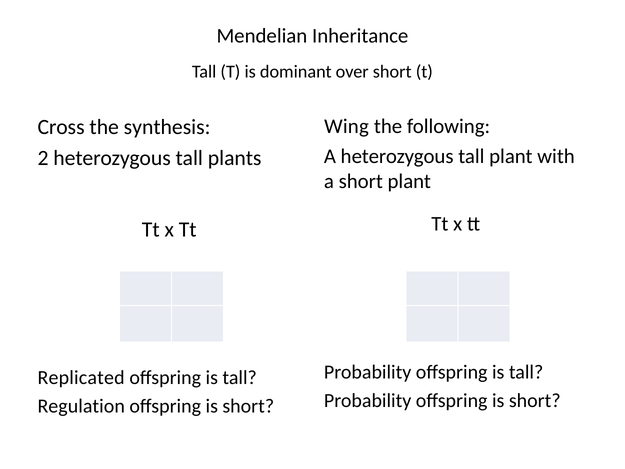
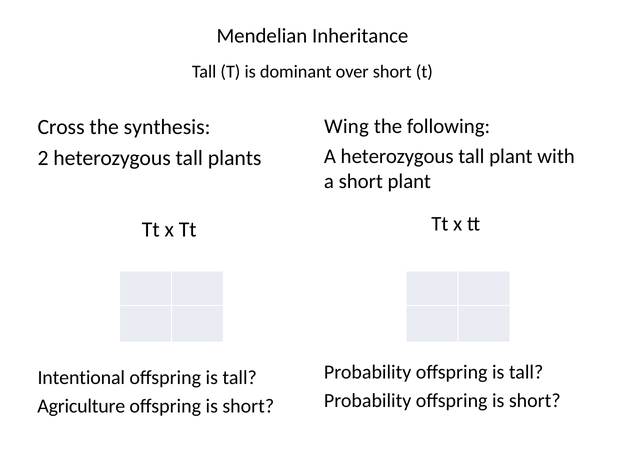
Replicated: Replicated -> Intentional (81, 378)
Regulation: Regulation -> Agriculture (81, 406)
